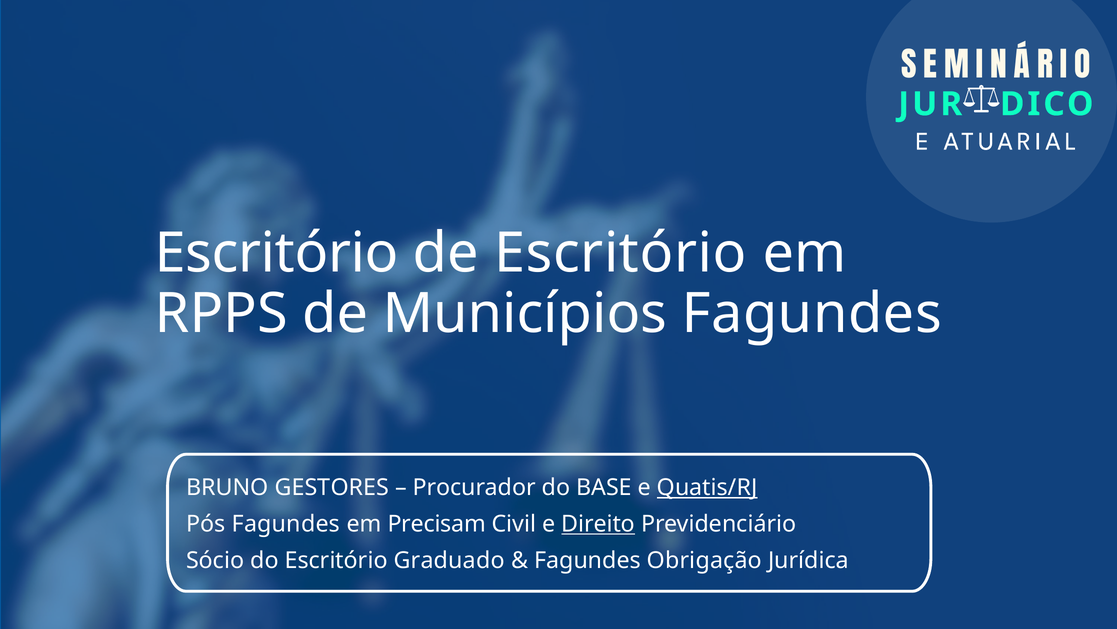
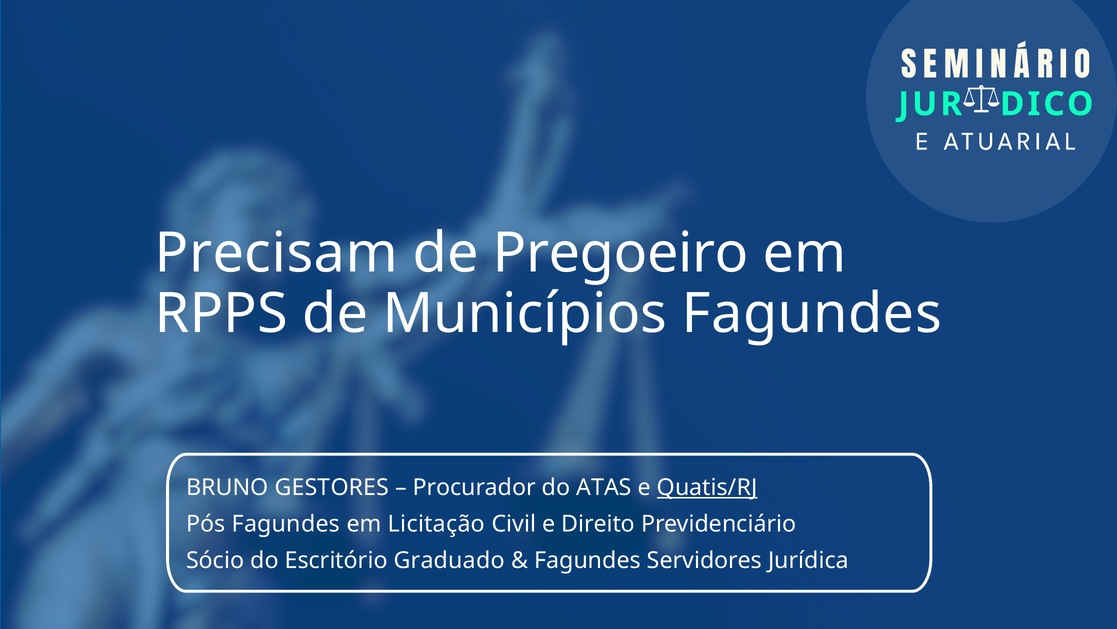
Escritório: Escritório -> Precisam (276, 253)
de Escritório: Escritório -> Pregoeiro (621, 253)
BASE: BASE -> ATAS (604, 487)
Precisam: Precisam -> Licitação (436, 523)
Direito underline: present -> none (598, 523)
Obrigação: Obrigação -> Servidores (705, 560)
